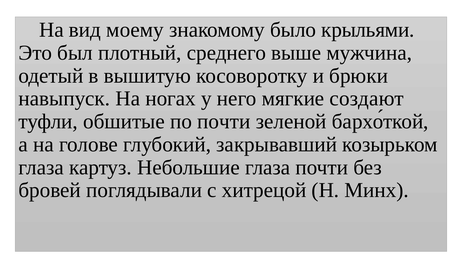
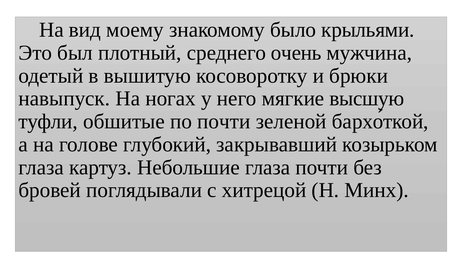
выше: выше -> очень (296, 53)
создают: создают -> высшую (367, 98)
